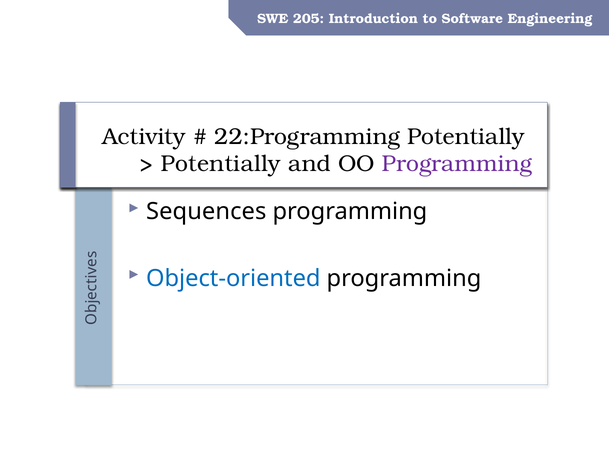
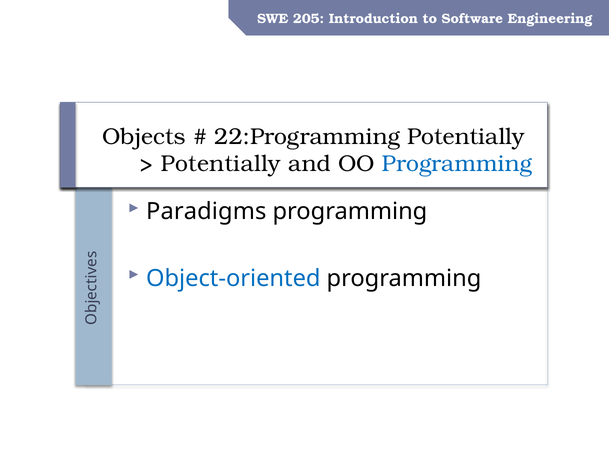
Activity: Activity -> Objects (144, 137)
Programming colour: purple -> blue (457, 164)
Sequences: Sequences -> Paradigms (206, 212)
